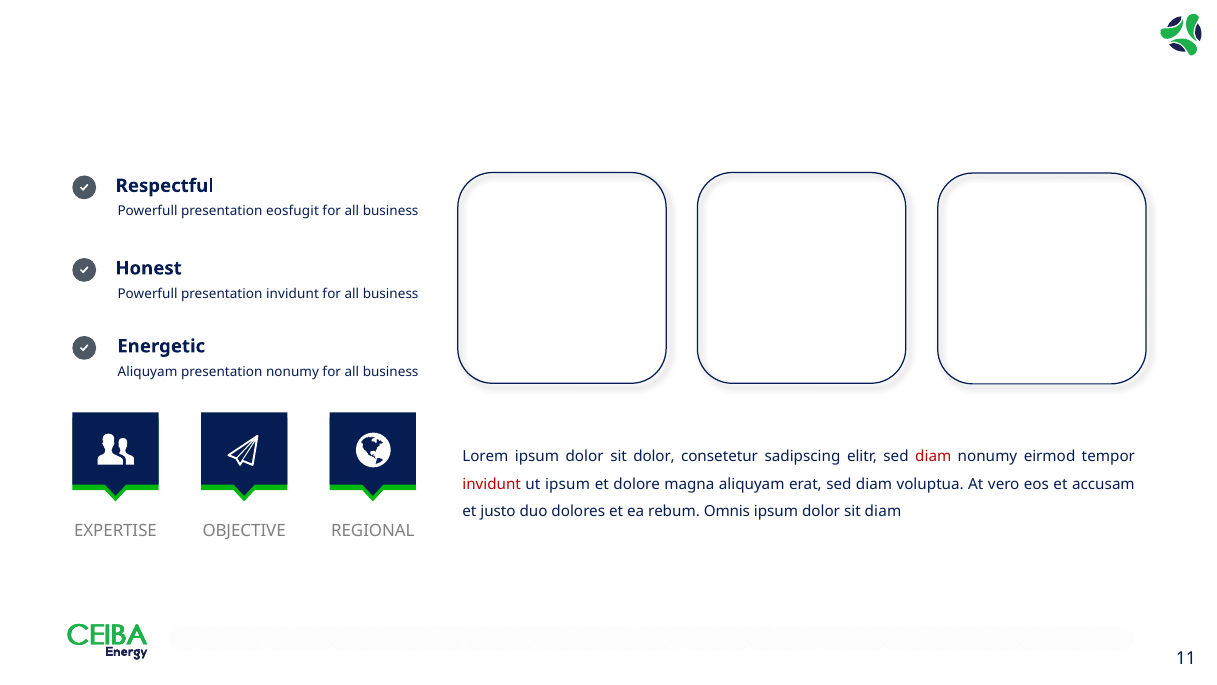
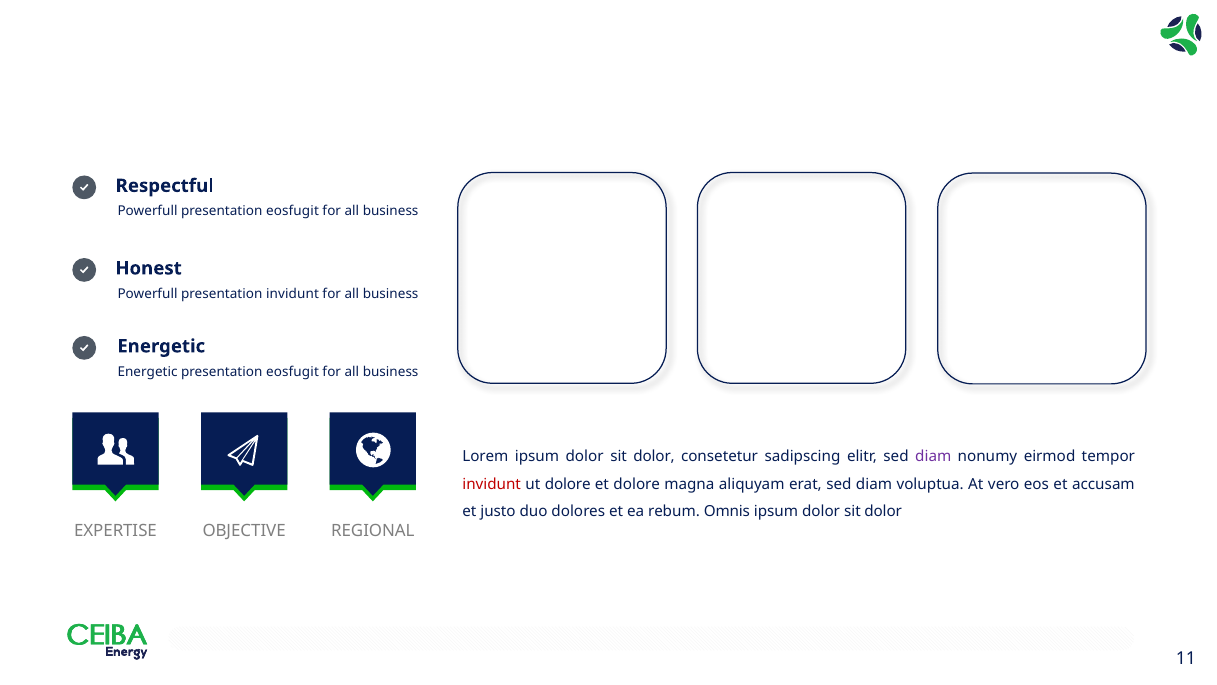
Aliquyam: Aliquyam -> Energetic (148, 372)
nonumy: nonumy -> eosfugit (292, 372)
diam colour: red -> purple (933, 457)
ut ipsum: ipsum -> dolore (568, 484)
diam: diam -> dolor (883, 511)
